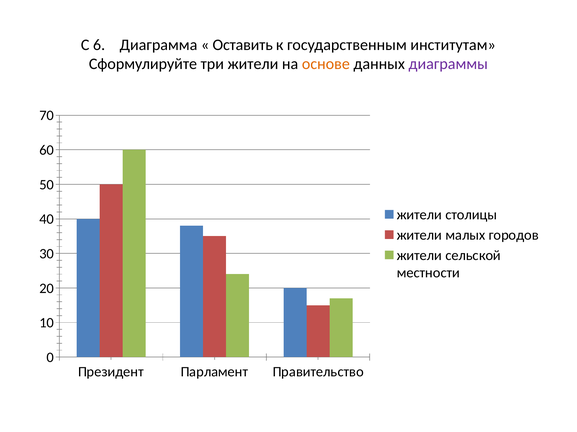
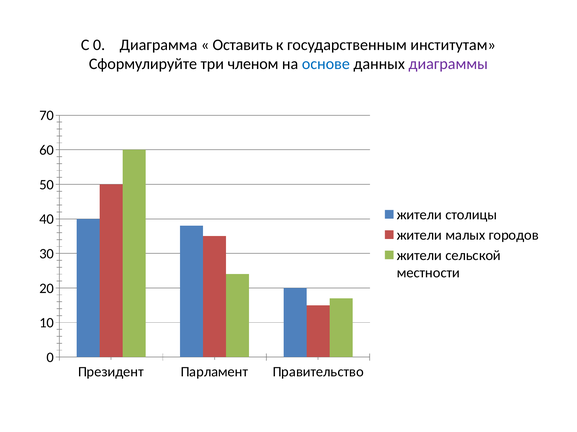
С 6: 6 -> 0 (99, 45)
три жители: жители -> членом (253, 64)
основе colour: orange -> blue (326, 64)
